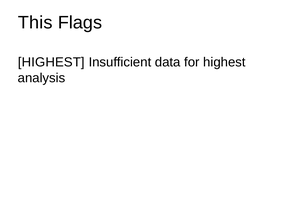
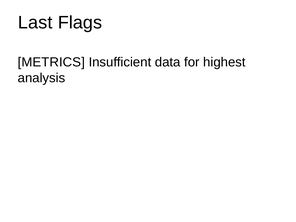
This: This -> Last (35, 22)
HIGHEST: HIGHEST -> METRICS (51, 62)
